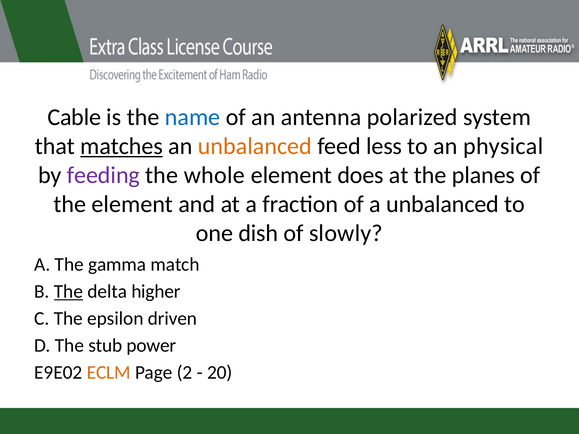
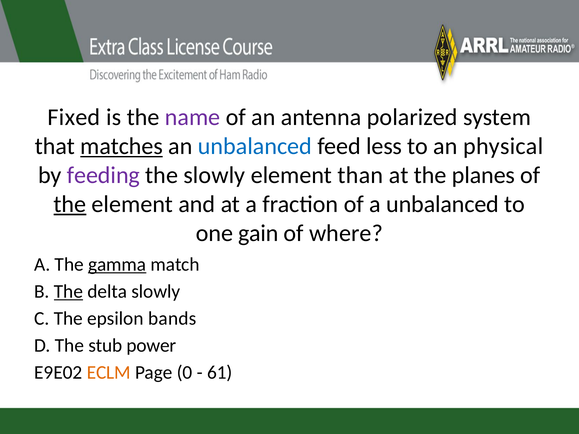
Cable: Cable -> Fixed (74, 117)
name colour: blue -> purple (193, 117)
unbalanced colour: orange -> blue (255, 146)
the whole: whole -> slowly (214, 175)
does: does -> than (360, 175)
the underline: none -> present (70, 204)
dish: dish -> gain (258, 233)
slowly: slowly -> where (346, 233)
gamma underline: none -> present (117, 265)
delta higher: higher -> slowly (156, 292)
driven: driven -> bands (172, 319)
2: 2 -> 0 (185, 373)
20: 20 -> 61 (220, 373)
